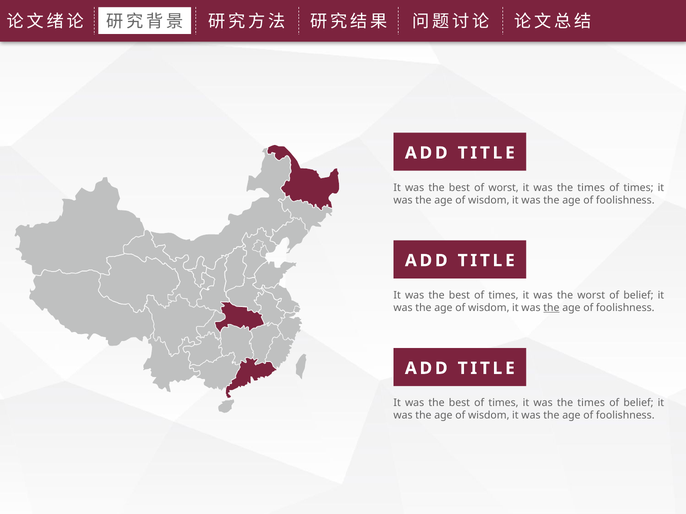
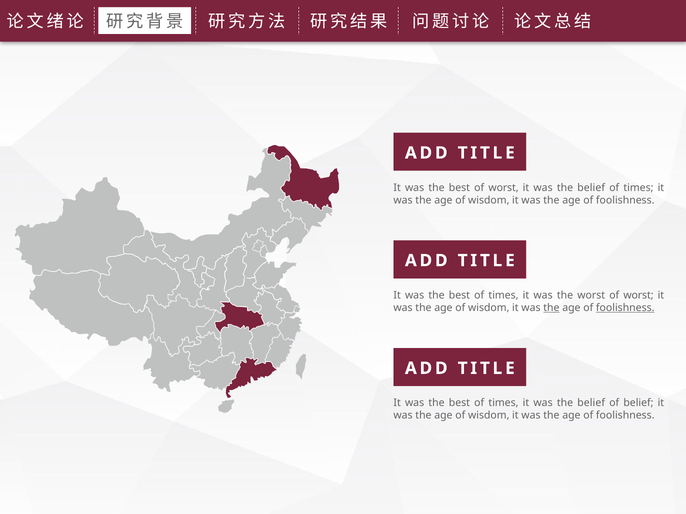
times: times -> belief (591, 188)
worst of belief: belief -> worst (638, 296)
foolishness underline: none -> present (625, 308)
times: times -> belief (591, 403)
